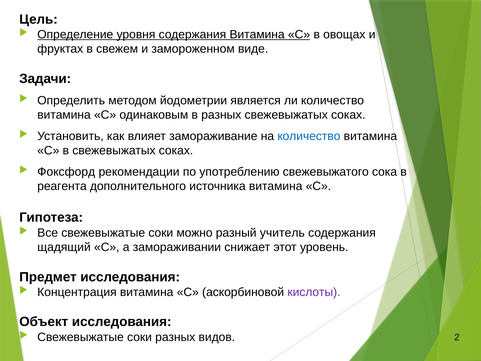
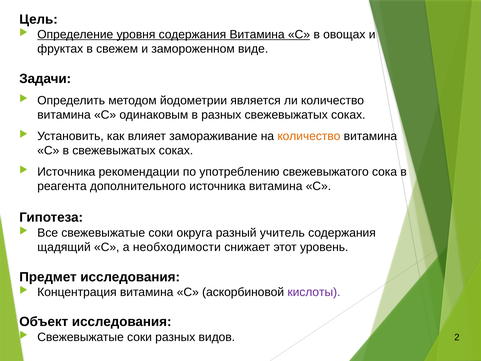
количество colour: blue -> orange (309, 136)
Фоксфорд: Фоксфорд -> Источника (66, 172)
можно: можно -> округа (194, 233)
замораживании: замораживании -> необходимости (177, 247)
